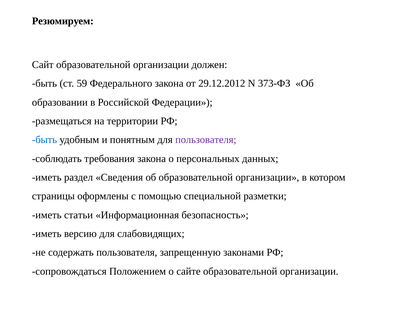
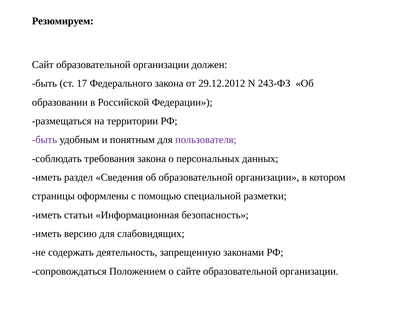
59: 59 -> 17 (82, 83)
373-ФЗ: 373-ФЗ -> 243-ФЗ (274, 83)
быть colour: blue -> purple (44, 140)
содержать пользователя: пользователя -> деятельность (127, 252)
